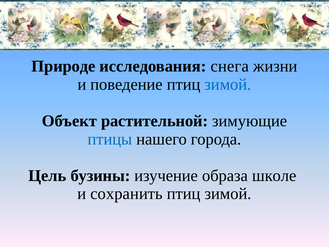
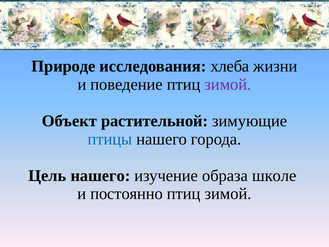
снега: снега -> хлеба (230, 66)
зимой colour: blue -> purple (228, 84)
Цель бузины: бузины -> нашего (100, 175)
сохранить: сохранить -> постоянно (127, 194)
